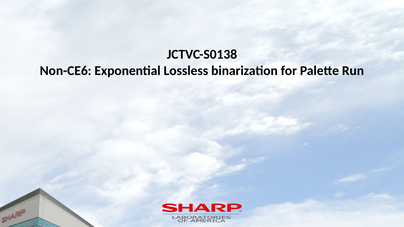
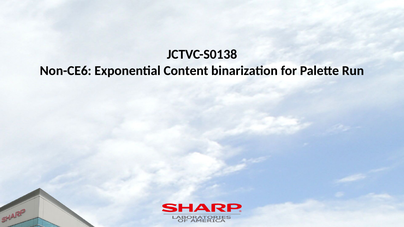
Lossless: Lossless -> Content (186, 71)
